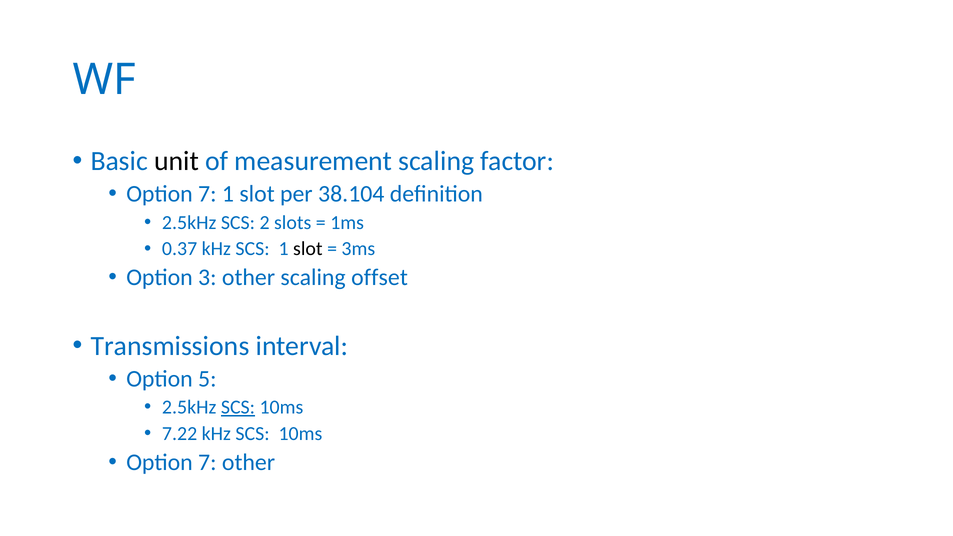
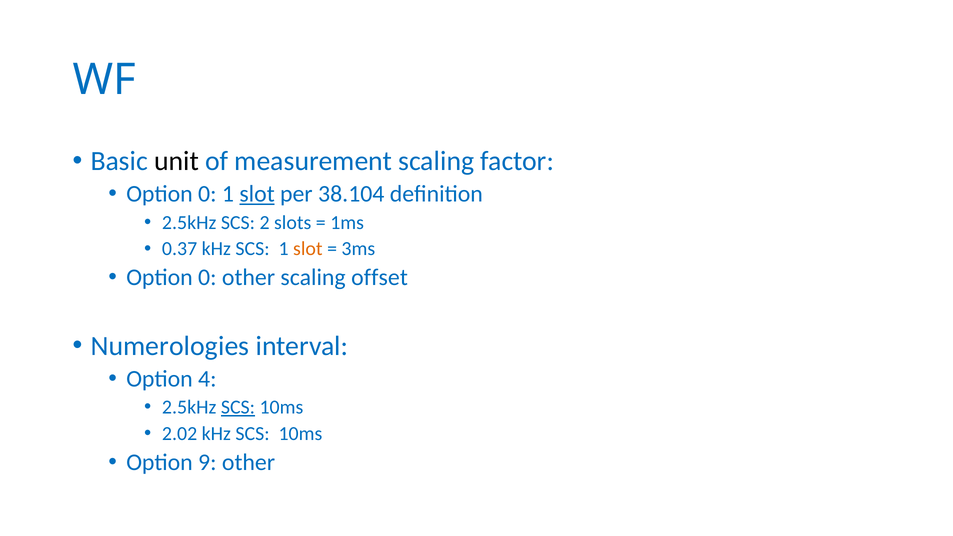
7: 7 -> 0 (207, 194)
slot underline: none -> present (257, 194)
slot colour: black -> orange (308, 249)
3: 3 -> 0 (207, 277)
Transmissions: Transmissions -> Numerologies (170, 346)
5: 5 -> 4 (207, 379)
7.22: 7.22 -> 2.02 (180, 434)
7: 7 -> 9 (207, 462)
